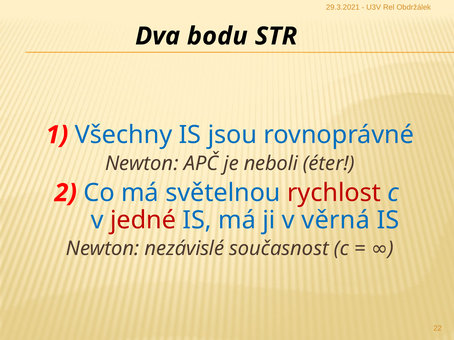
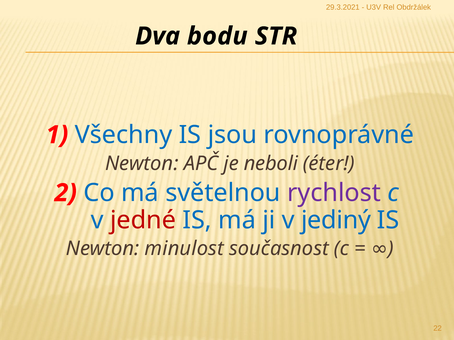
rychlost colour: red -> purple (334, 193)
věrná: věrná -> jediný (336, 220)
nezávislé: nezávislé -> minulost (184, 249)
